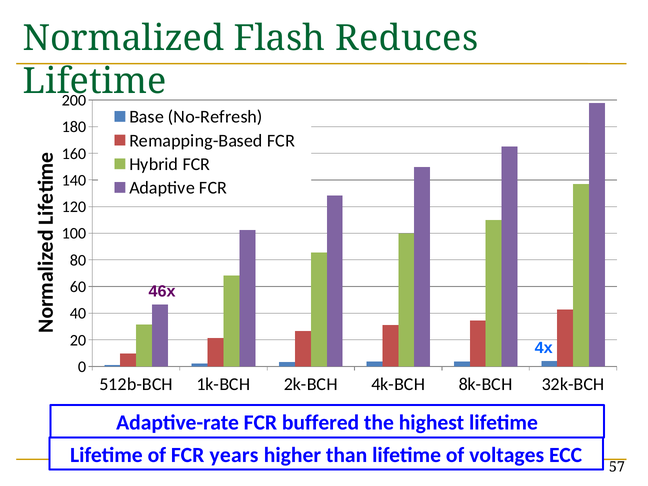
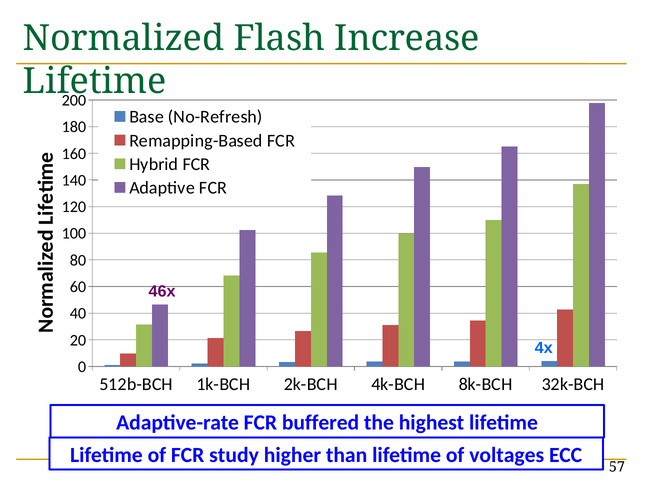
Reduces: Reduces -> Increase (407, 38)
years: years -> study (234, 455)
